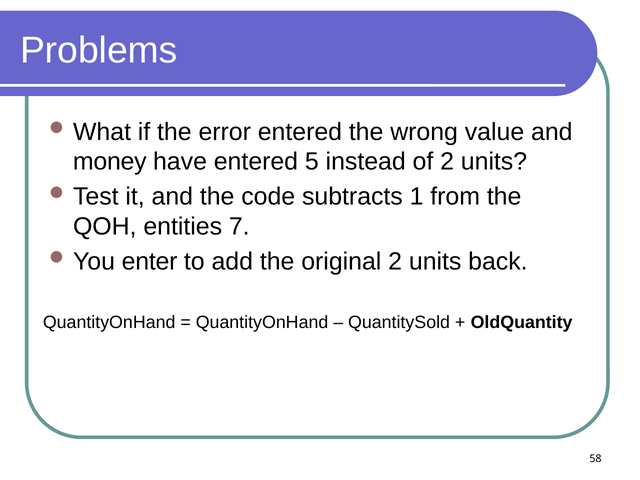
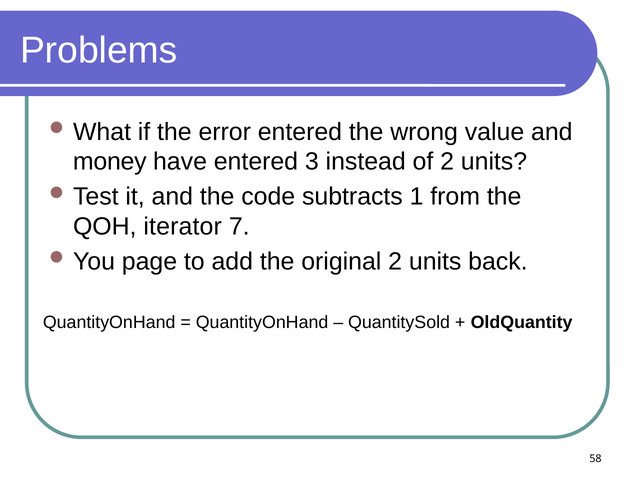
5: 5 -> 3 (312, 162)
entities: entities -> iterator (183, 227)
enter: enter -> page (149, 261)
